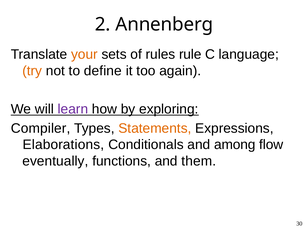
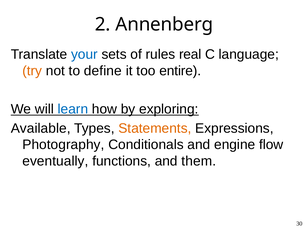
your colour: orange -> blue (84, 54)
rule: rule -> real (190, 54)
again: again -> entire (180, 71)
learn colour: purple -> blue (73, 109)
Compiler: Compiler -> Available (41, 128)
Elaborations: Elaborations -> Photography (63, 145)
among: among -> engine (235, 145)
